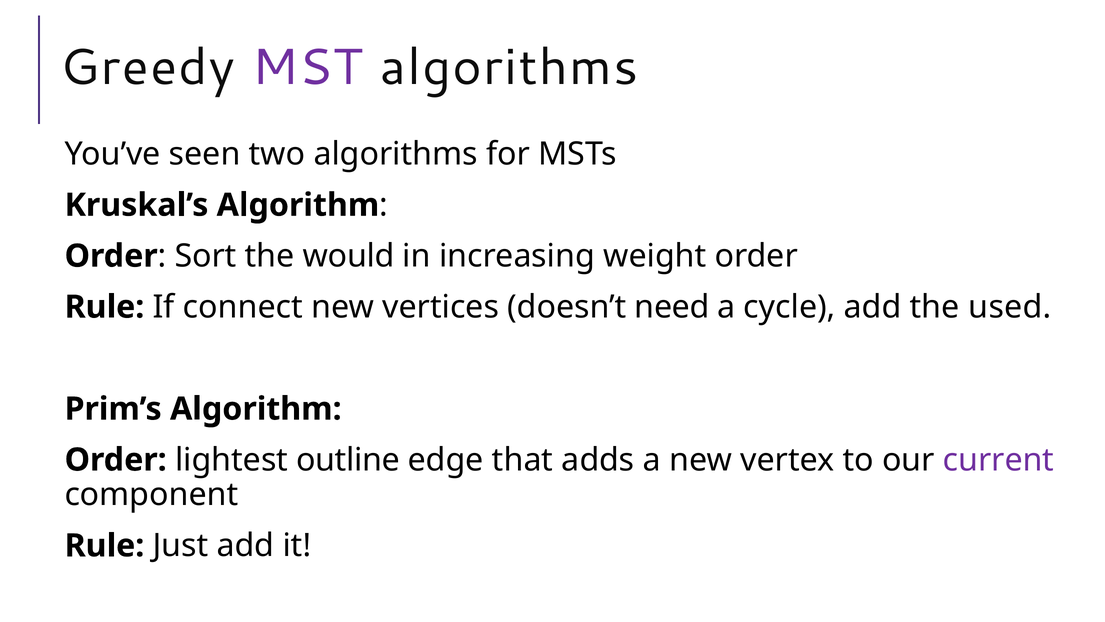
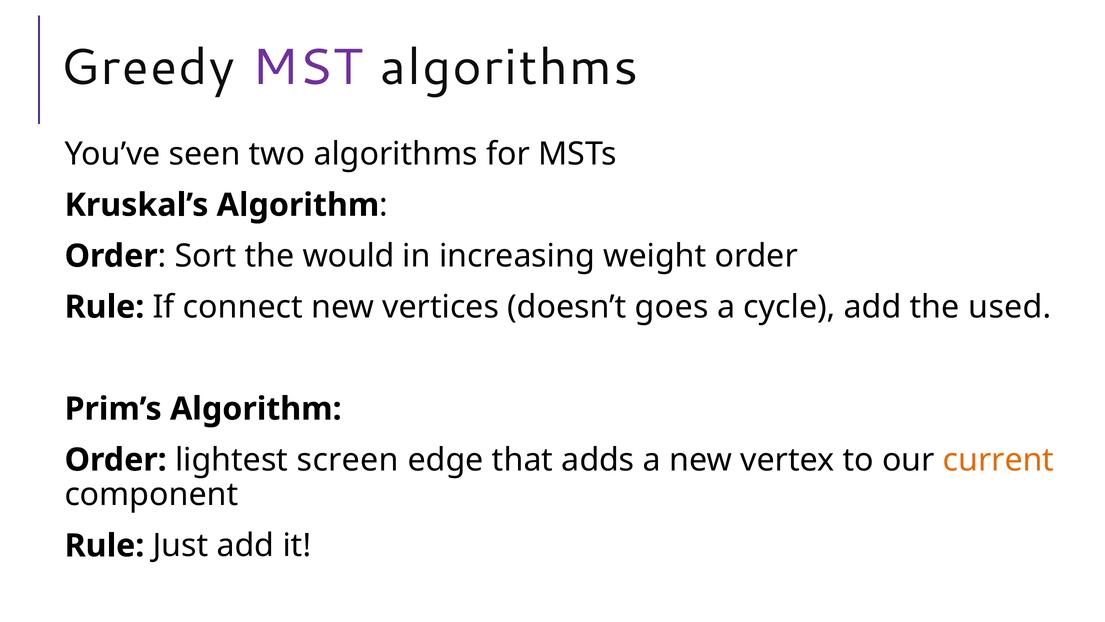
need: need -> goes (672, 307)
outline: outline -> screen (348, 460)
current colour: purple -> orange (998, 460)
